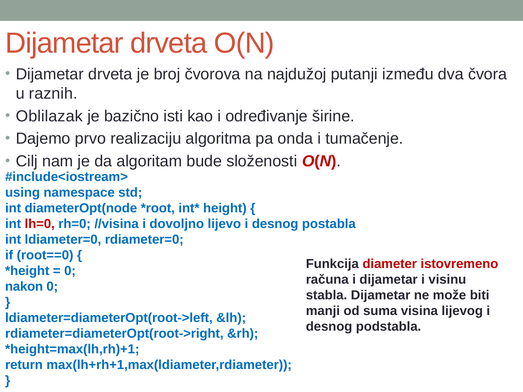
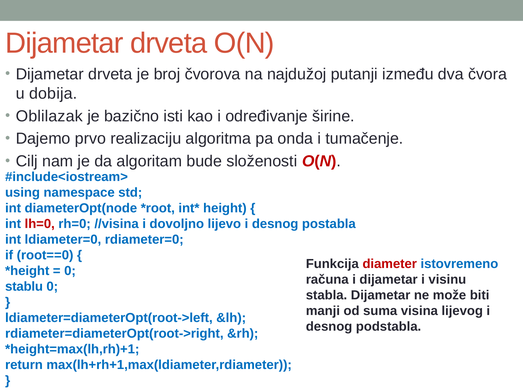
raznih: raznih -> dobija (53, 94)
istovremeno colour: red -> blue (459, 264)
nakon: nakon -> stablu (24, 287)
